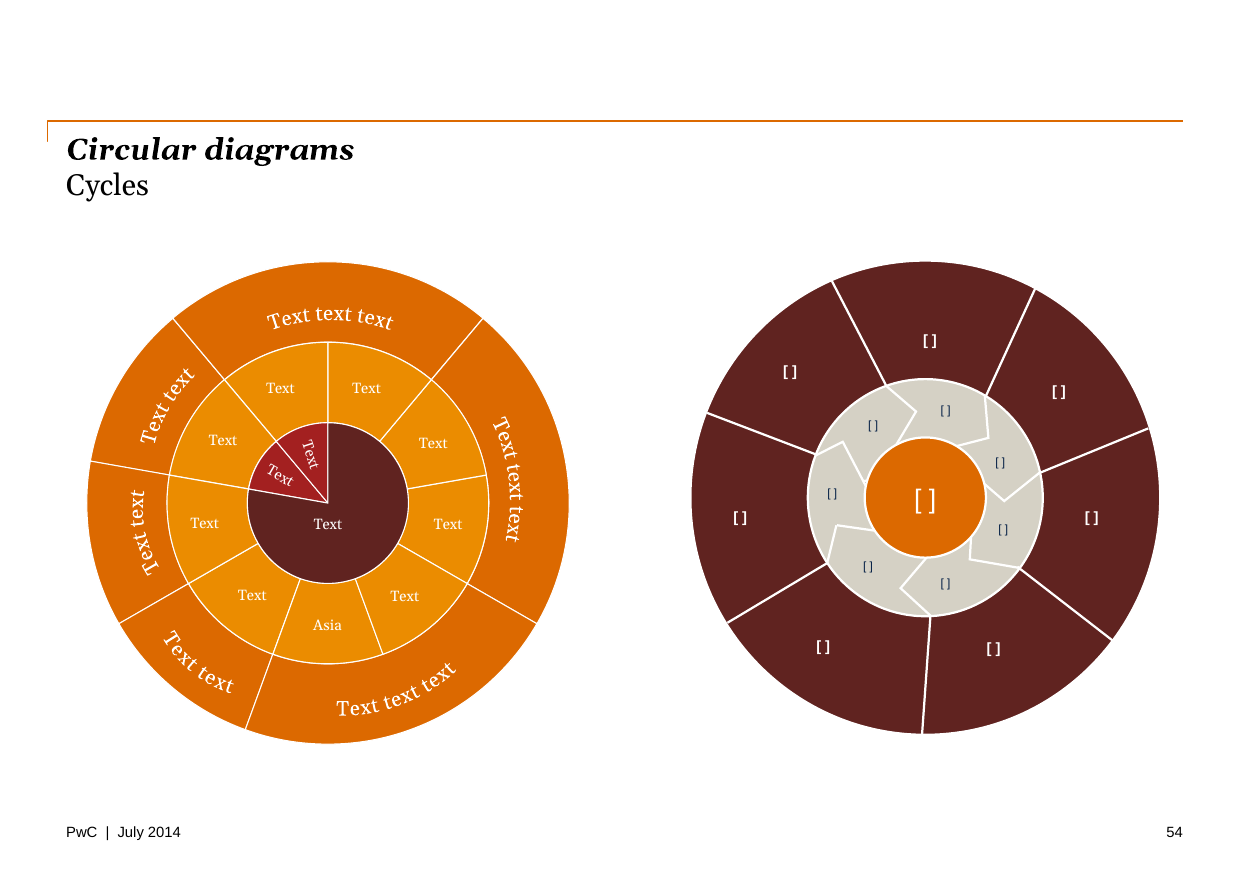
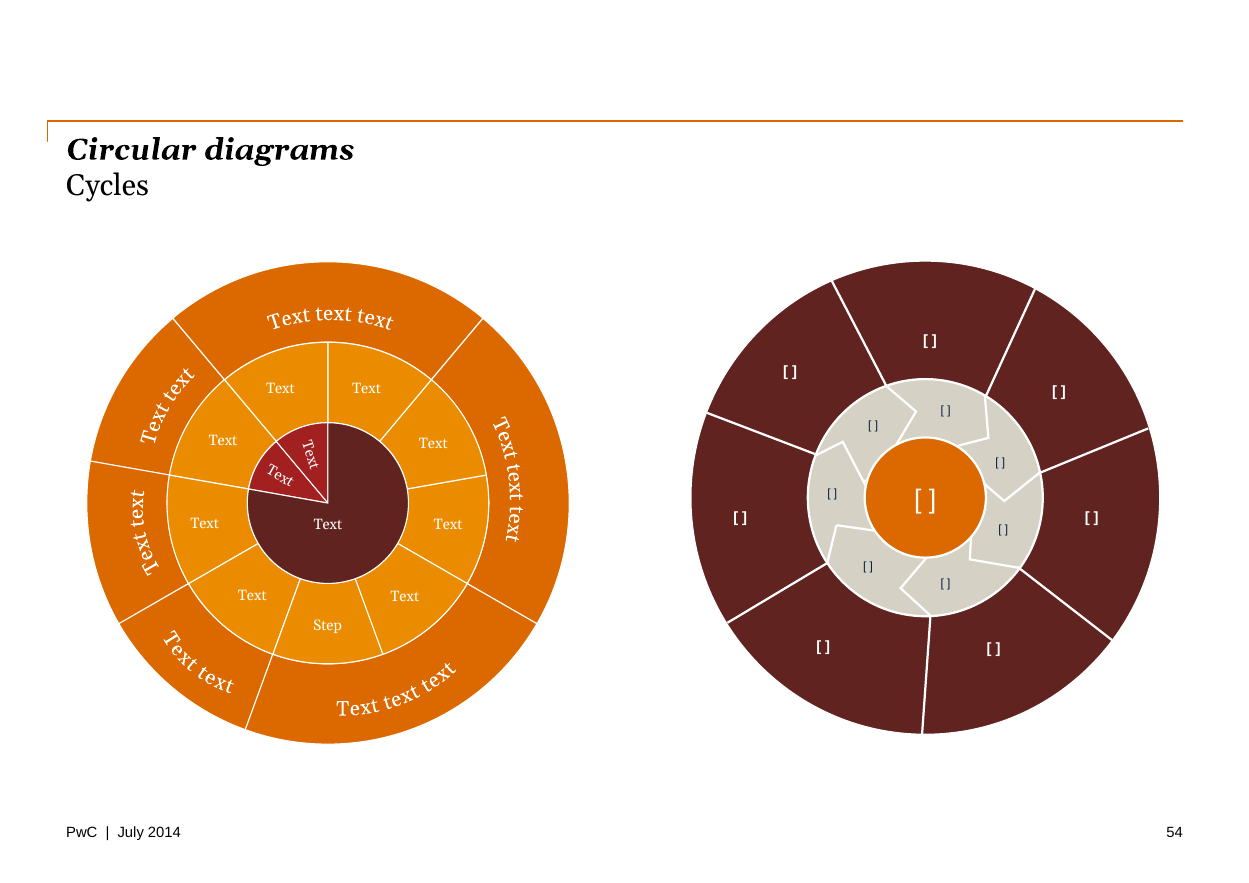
Asia: Asia -> Step (328, 626)
